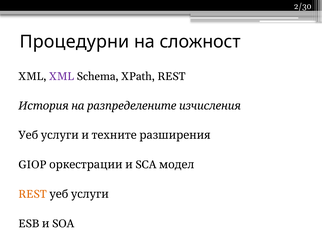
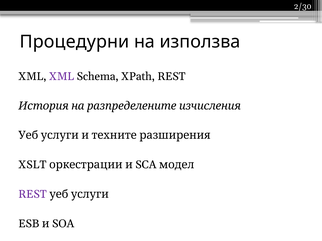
сложност: сложност -> използва (200, 42)
GIOP: GIOP -> XSLT (32, 165)
REST colour: orange -> purple (33, 195)
